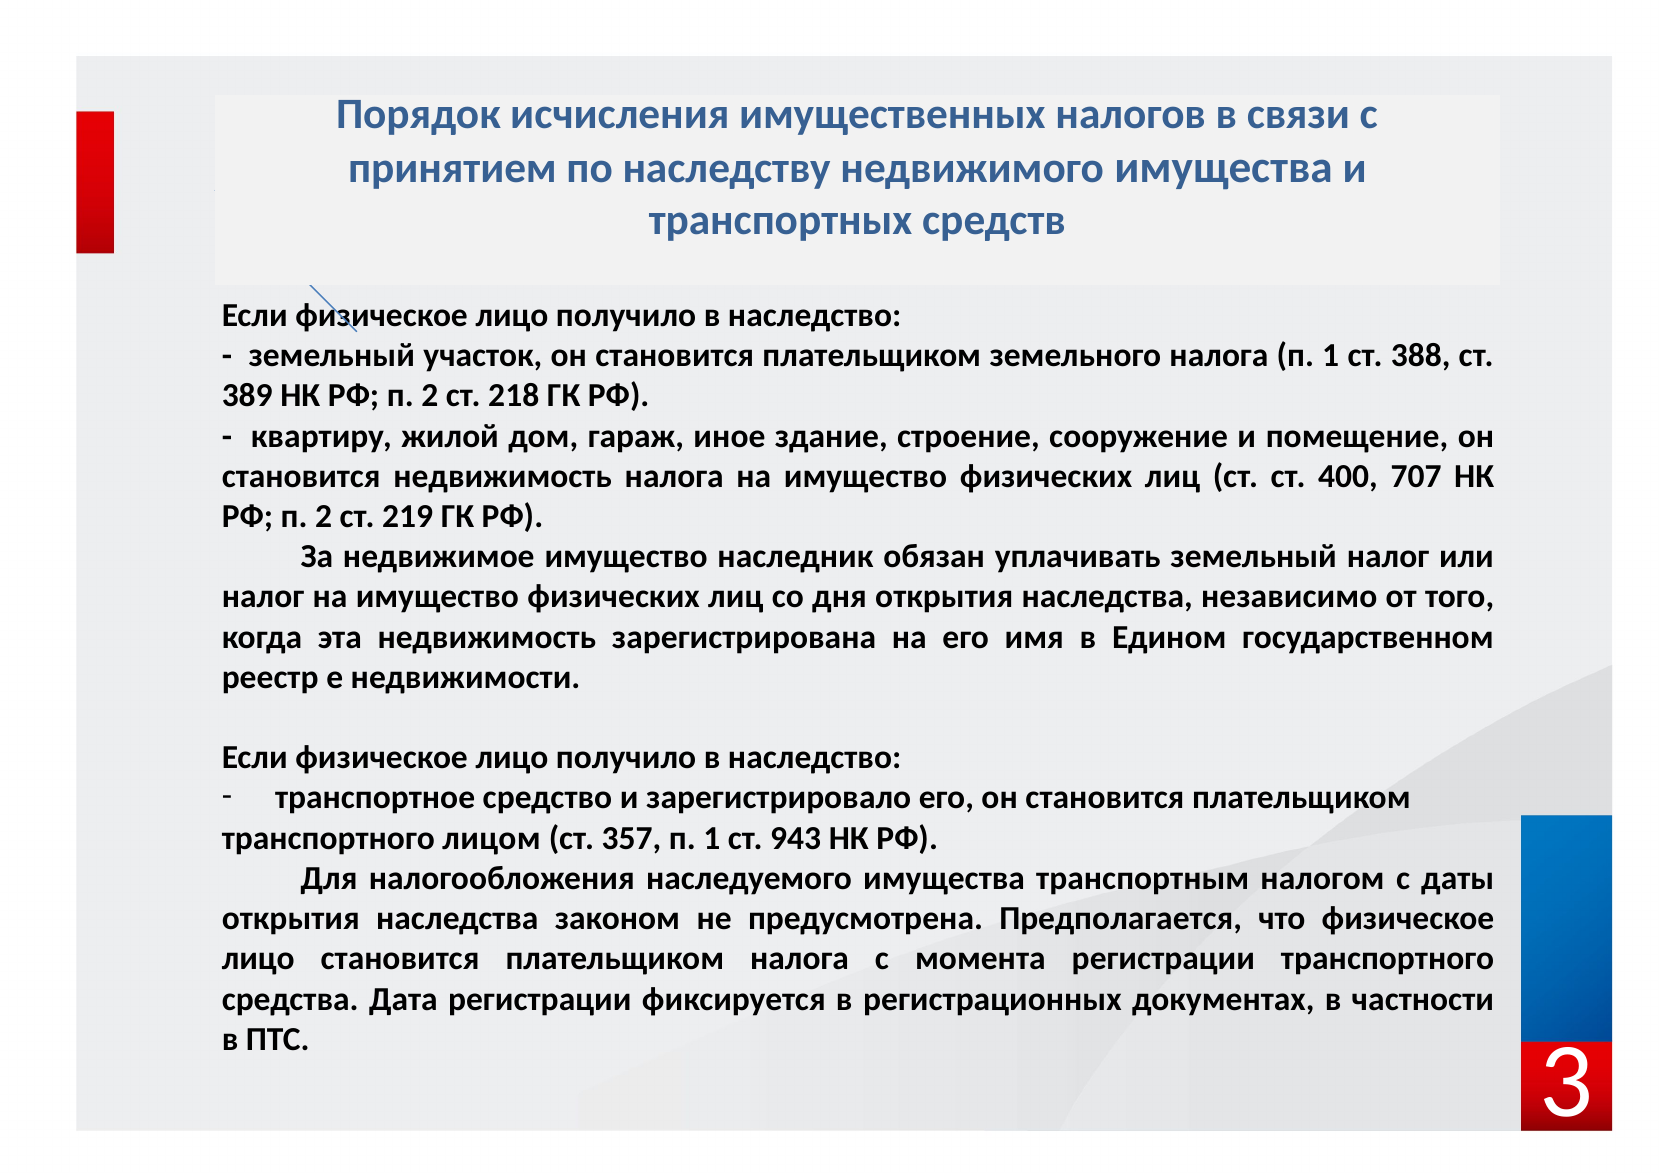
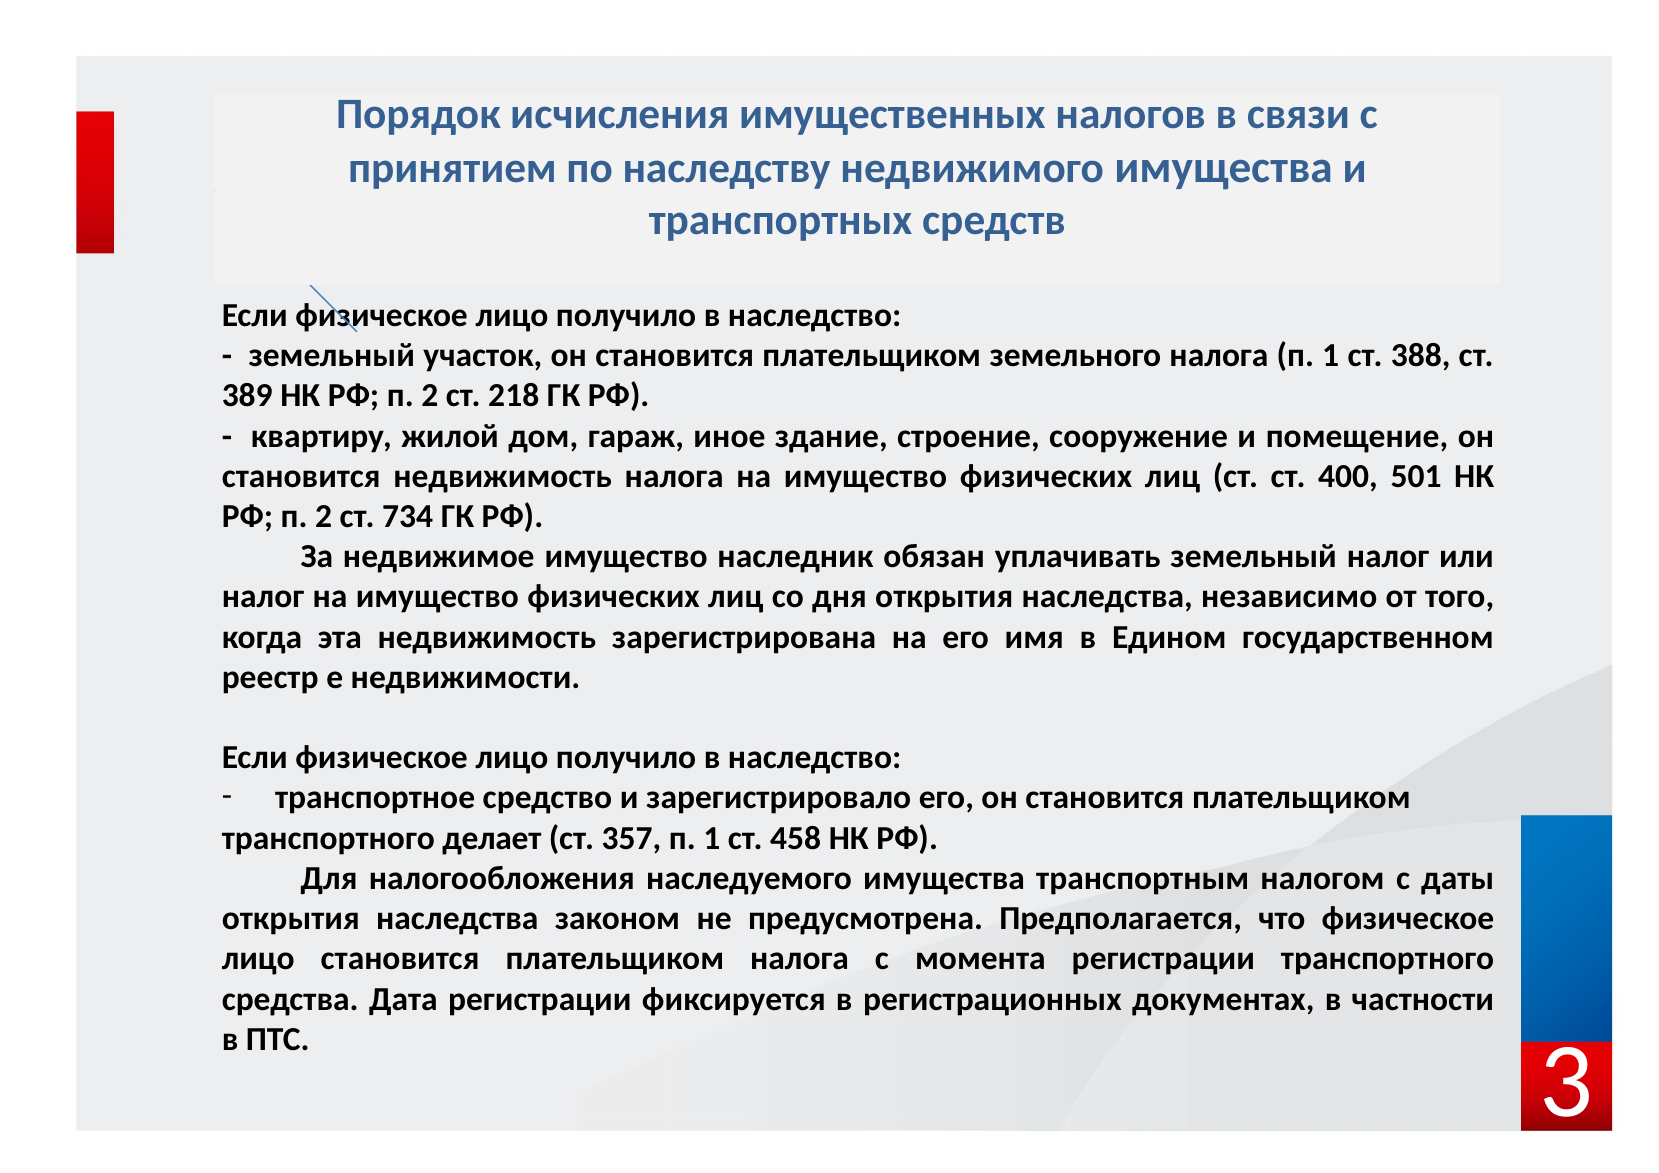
707: 707 -> 501 (1416, 476)
219: 219 -> 734 (408, 517)
лицом: лицом -> делает (492, 838)
943: 943 -> 458 (796, 838)
